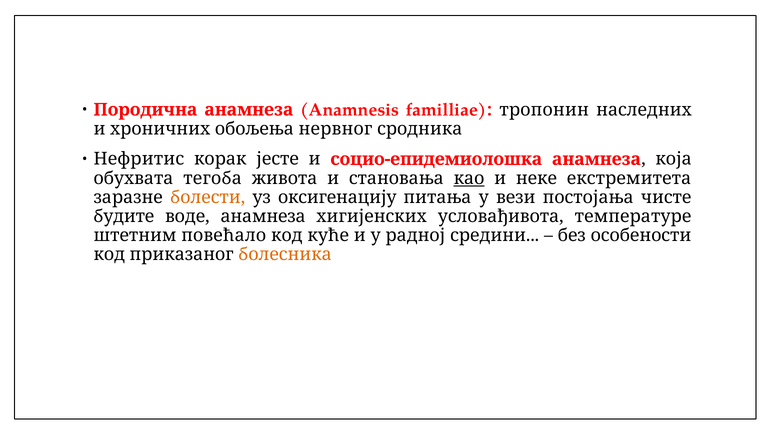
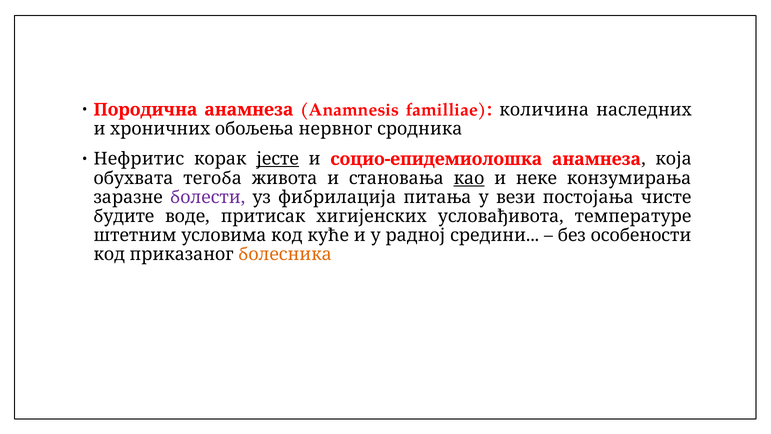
тропонин: тропонин -> количина (544, 110)
јесте underline: none -> present (278, 159)
екстремитета: екстремитета -> конзумирања (629, 178)
болести colour: orange -> purple (208, 197)
оксигенацију: оксигенацију -> фибрилација (337, 197)
воде анамнеза: анамнеза -> притисак (263, 216)
повећало: повећало -> условима (224, 235)
